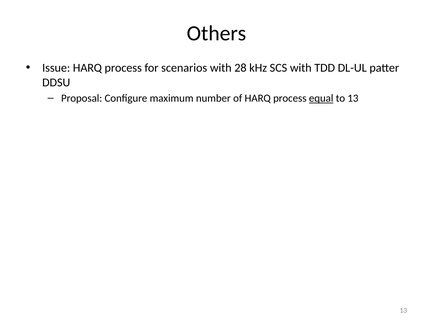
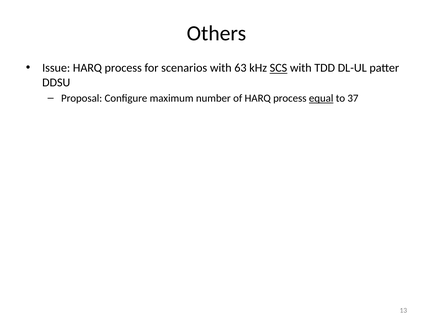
28: 28 -> 63 (240, 68)
SCS underline: none -> present (278, 68)
to 13: 13 -> 37 (353, 98)
